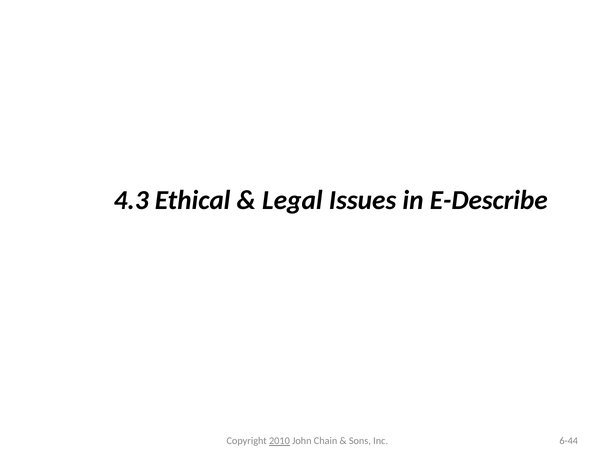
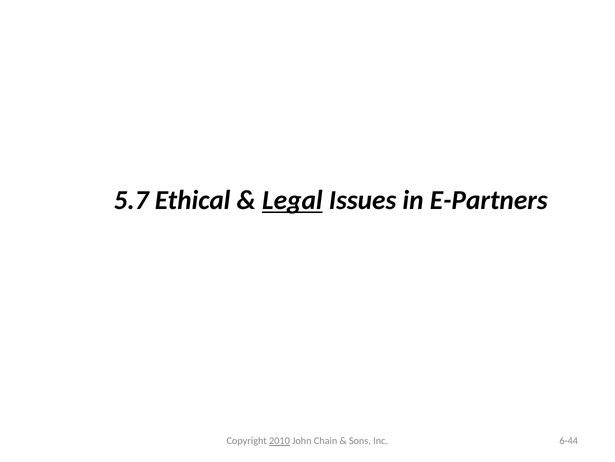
4.3: 4.3 -> 5.7 (131, 200)
Legal underline: none -> present (292, 200)
E-Describe: E-Describe -> E-Partners (489, 200)
